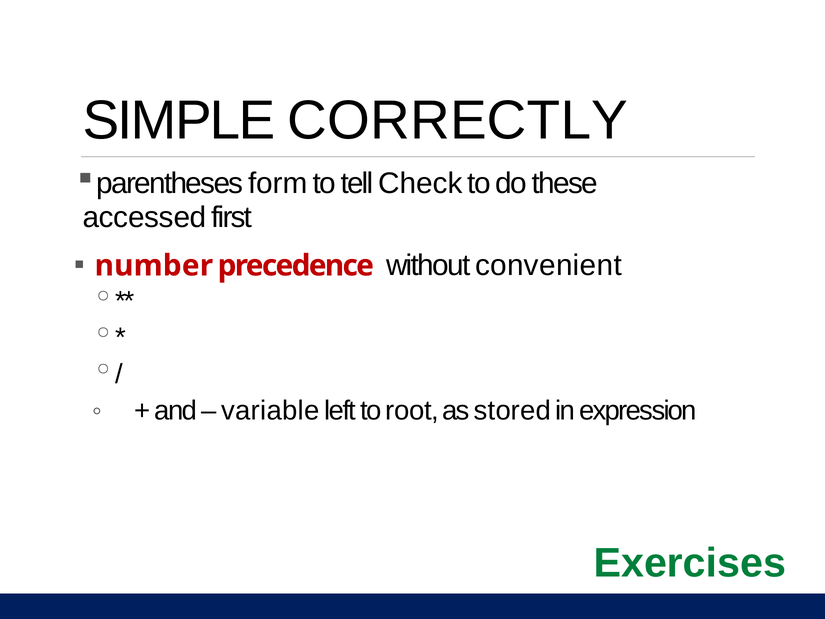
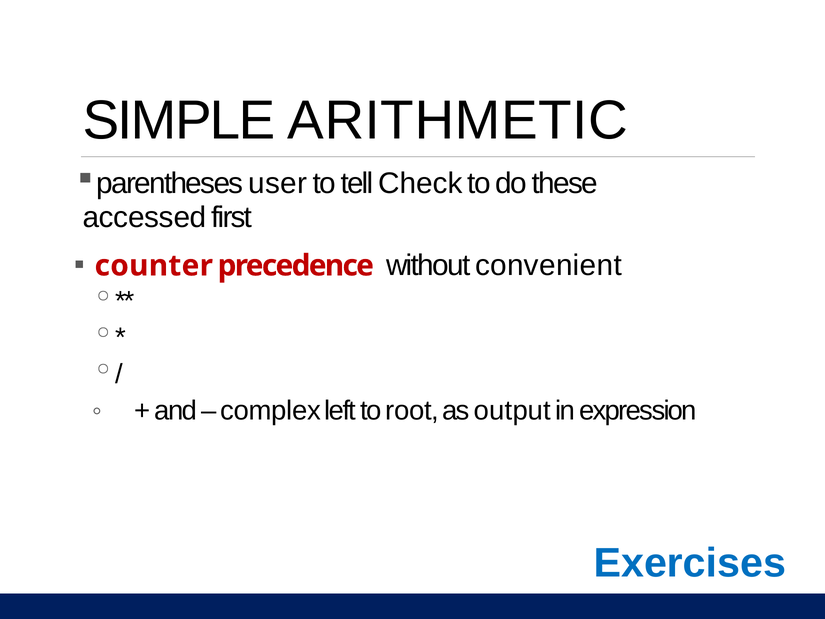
CORRECTLY: CORRECTLY -> ARITHMETIC (458, 120)
form: form -> user (278, 183)
number: number -> counter (154, 266)
variable: variable -> complex (271, 411)
stored: stored -> output (512, 411)
Exercises colour: green -> blue (690, 563)
